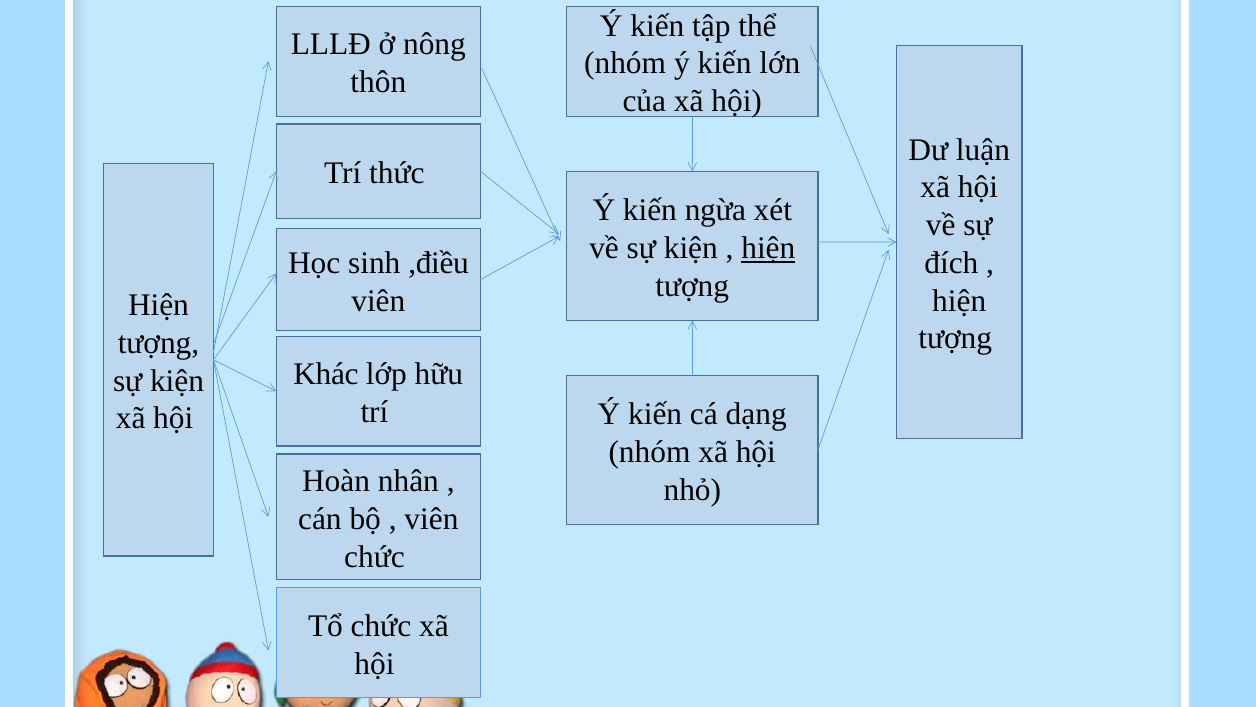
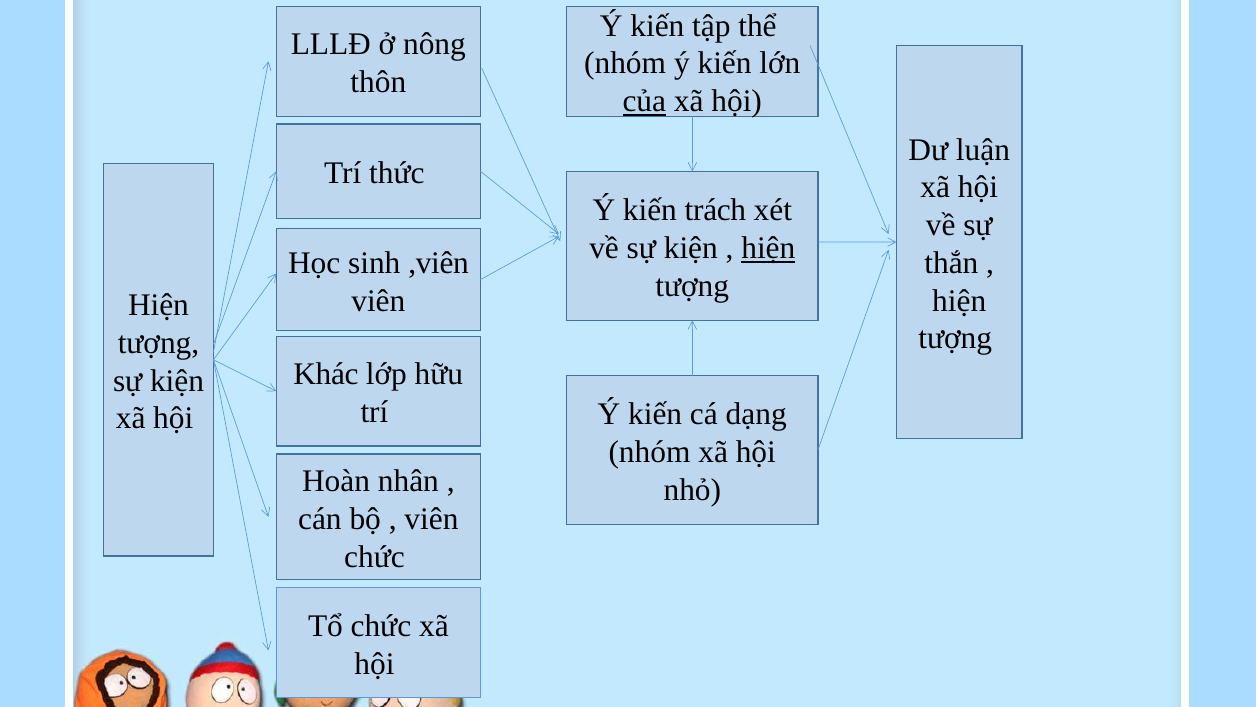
của underline: none -> present (644, 101)
ngừa: ngừa -> trách (715, 210)
,điều: ,điều -> ,viên (439, 263)
đích: đích -> thắn (951, 263)
